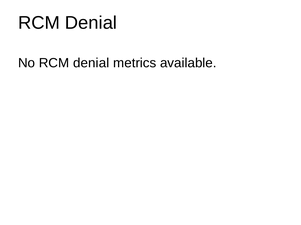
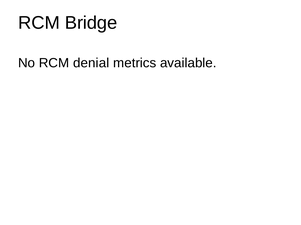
Denial: Denial -> Bridge (91, 23)
